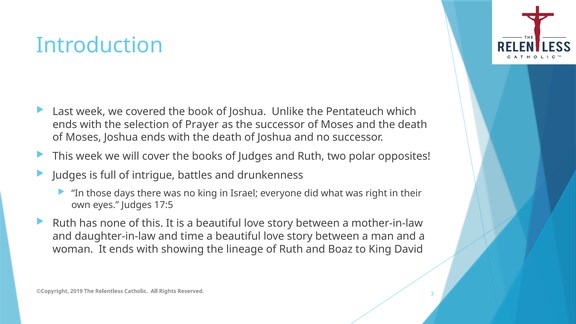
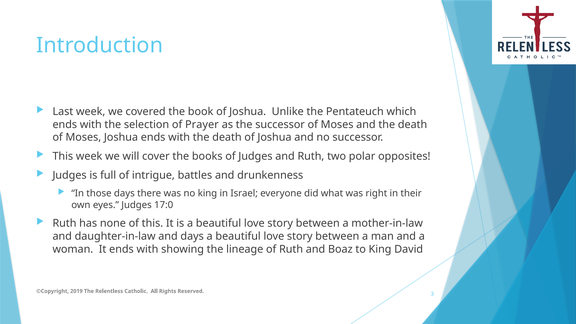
17:5: 17:5 -> 17:0 (164, 205)
and time: time -> days (192, 236)
